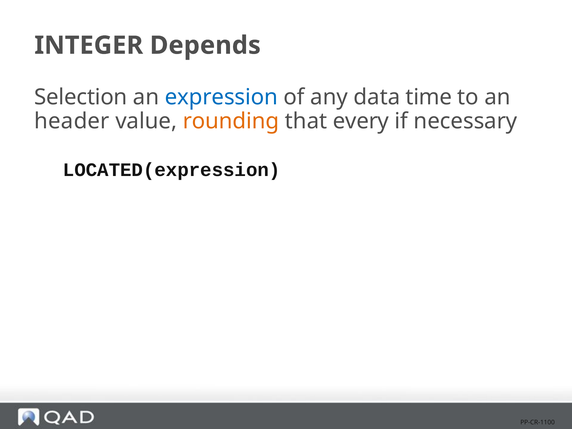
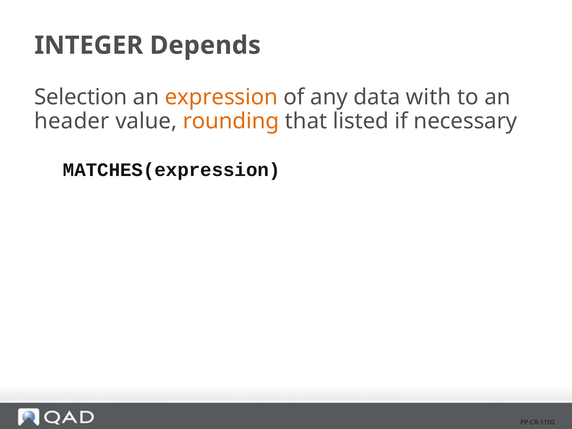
expression colour: blue -> orange (221, 97)
time: time -> with (429, 97)
every: every -> listed (361, 121)
LOCATED(expression: LOCATED(expression -> MATCHES(expression (172, 170)
